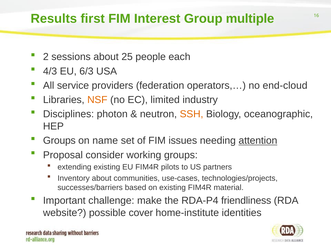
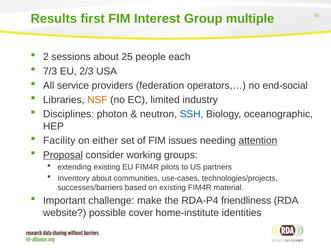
4/3: 4/3 -> 7/3 (50, 71)
6/3: 6/3 -> 2/3 (86, 71)
end-cloud: end-cloud -> end-social (285, 86)
SSH colour: orange -> blue (192, 114)
Groups: Groups -> Facility (59, 141)
name: name -> either (105, 141)
Proposal underline: none -> present (63, 155)
